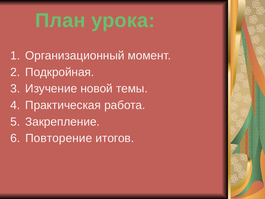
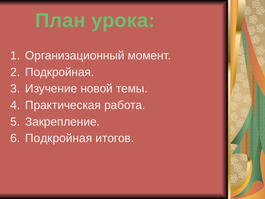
Повторение: Повторение -> Подкройная (59, 138)
